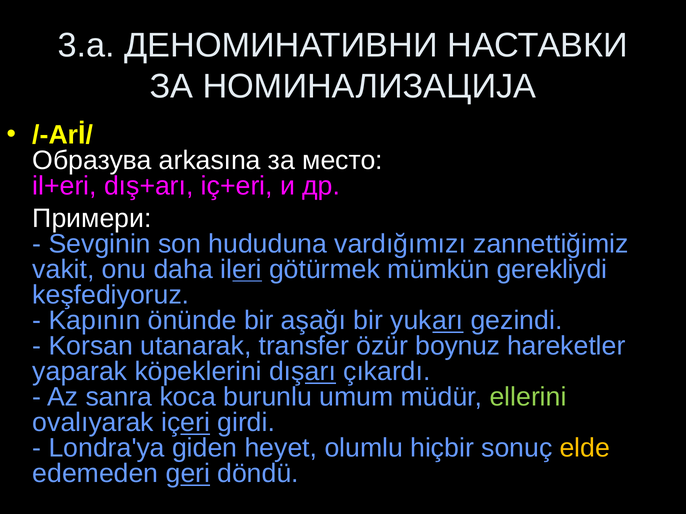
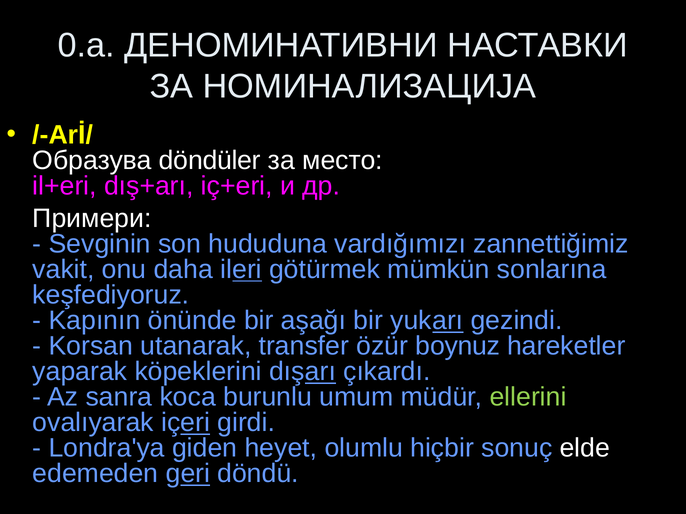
3.a: 3.a -> 0.a (86, 45)
arkasına: arkasına -> döndüler (210, 161)
gerekliydi: gerekliydi -> sonlarına (552, 270)
elde colour: yellow -> white (585, 448)
